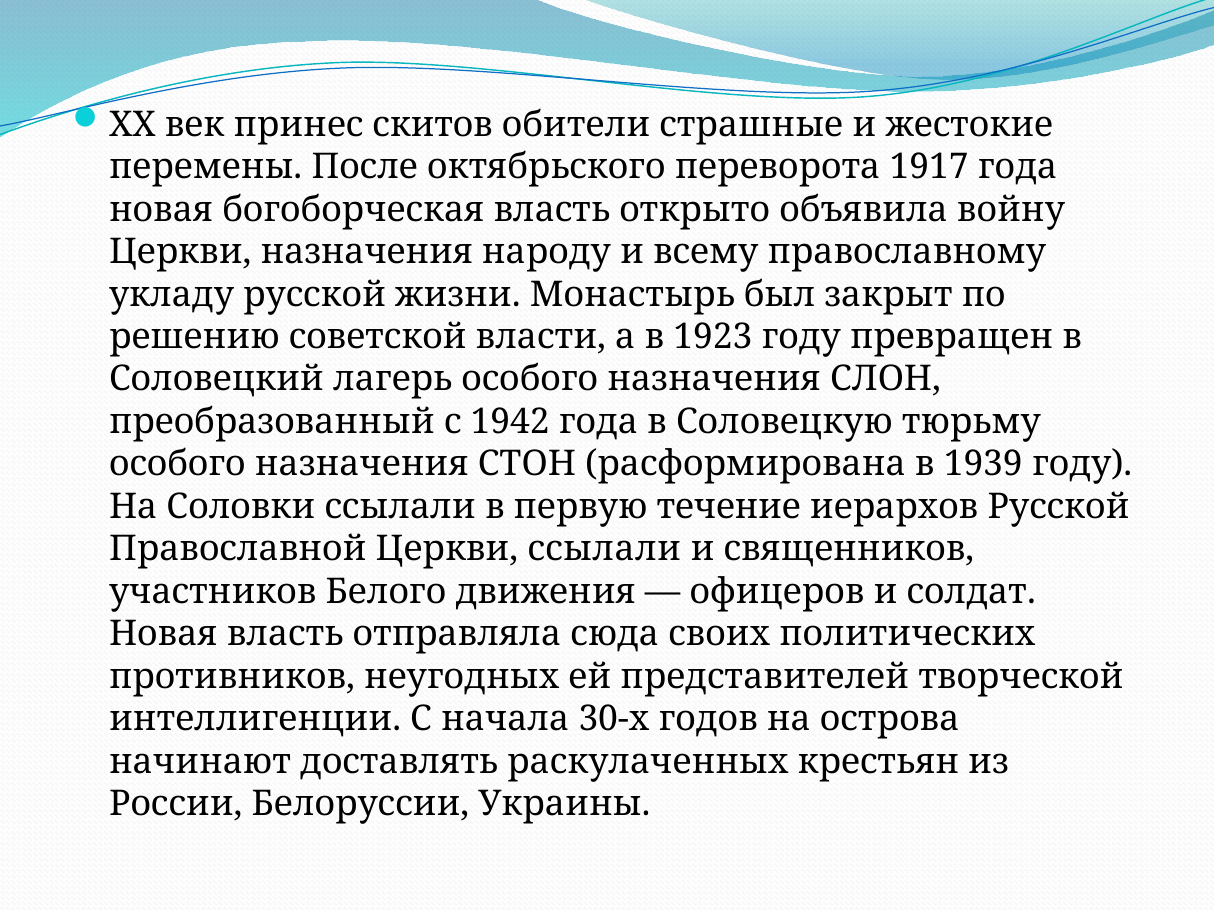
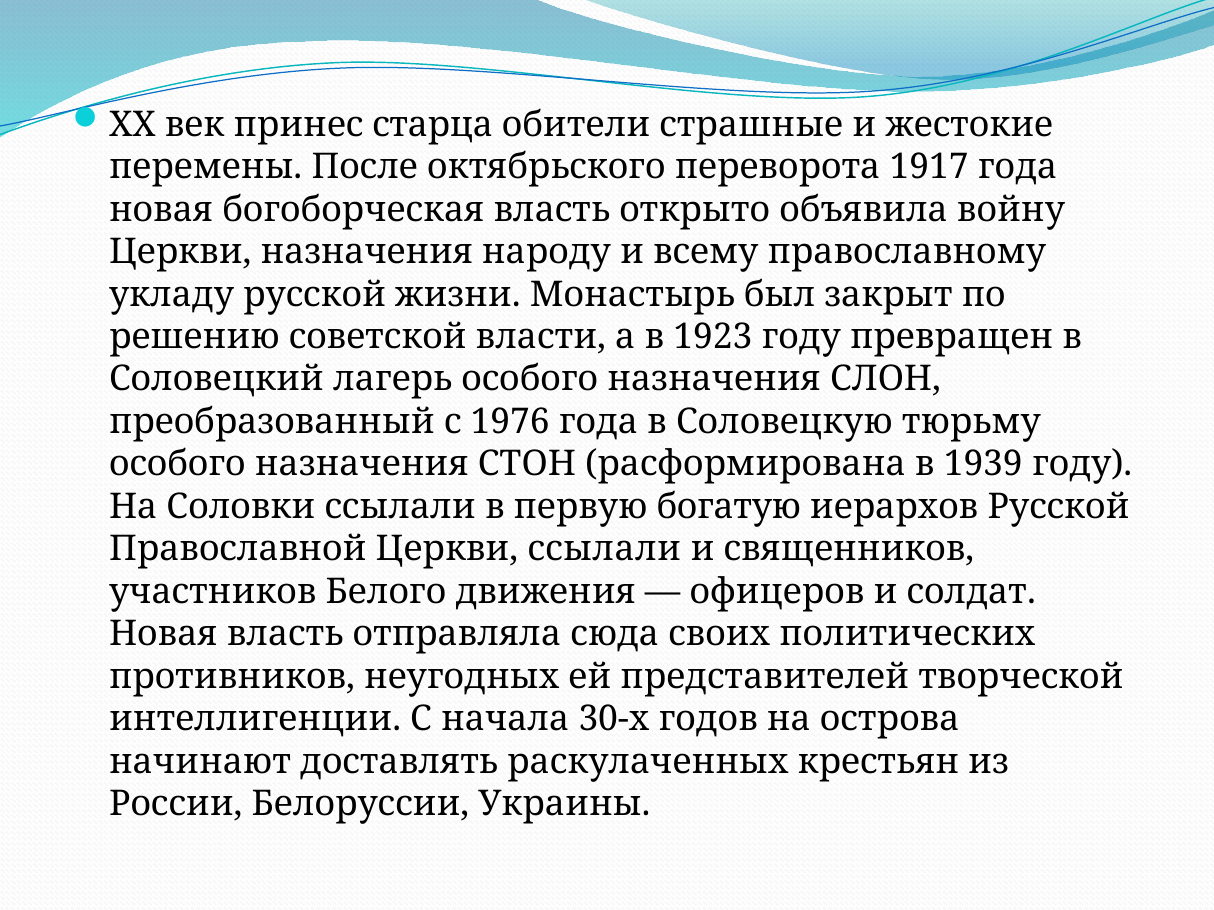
скитов: скитов -> старца (433, 125)
1942: 1942 -> 1976 (510, 422)
течение: течение -> богатую (729, 507)
